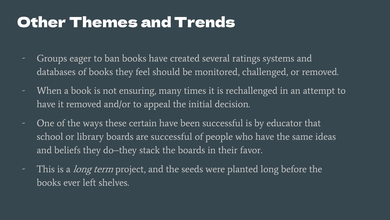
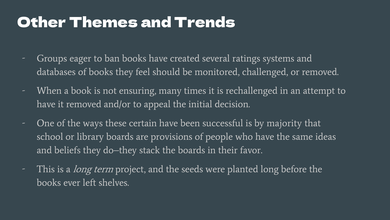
educator: educator -> majority (284, 123)
are successful: successful -> provisions (172, 136)
